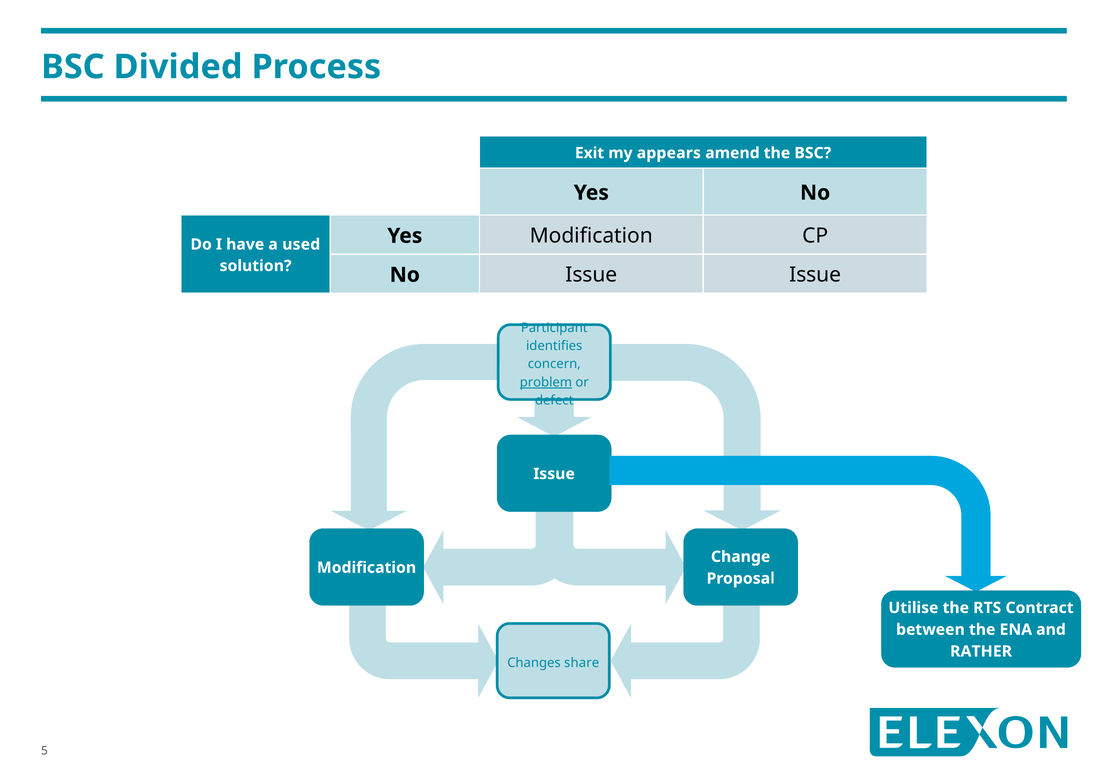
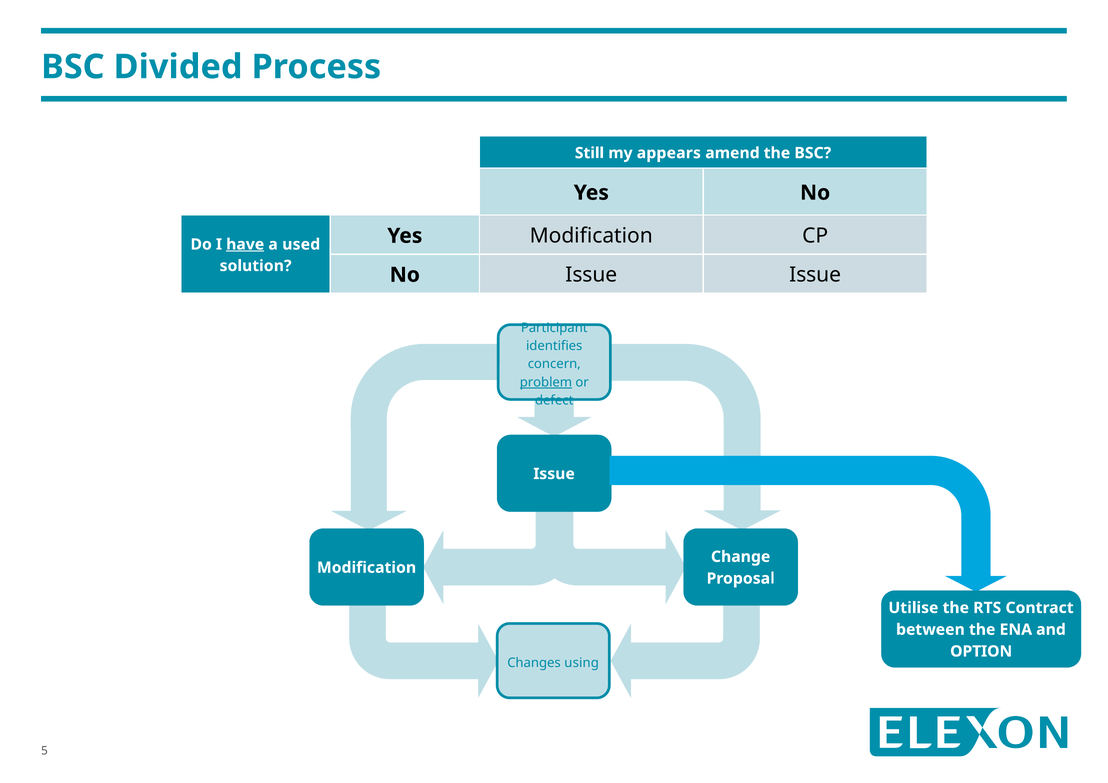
Exit: Exit -> Still (590, 153)
have underline: none -> present (245, 245)
RATHER: RATHER -> OPTION (981, 652)
share: share -> using (582, 663)
